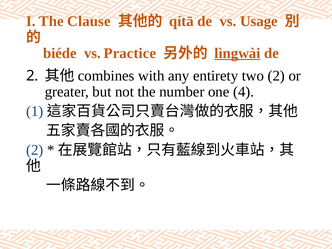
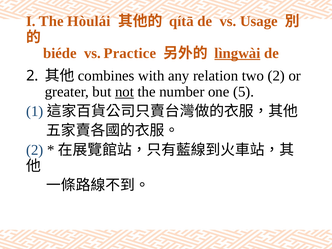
Clause: Clause -> Hòulái (89, 21)
entirety: entirety -> relation (216, 76)
not underline: none -> present (124, 92)
4: 4 -> 5 (244, 92)
